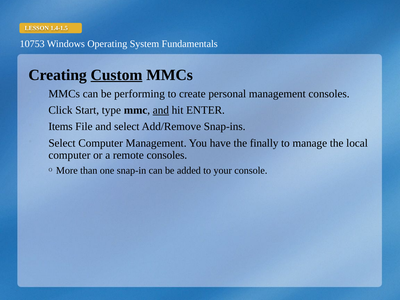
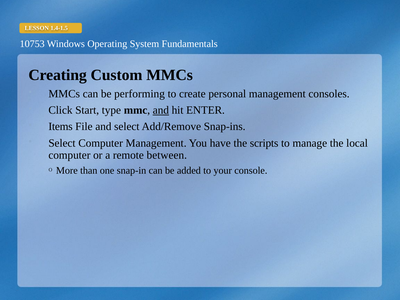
Custom underline: present -> none (117, 75)
finally: finally -> scripts (264, 143)
remote consoles: consoles -> between (167, 155)
